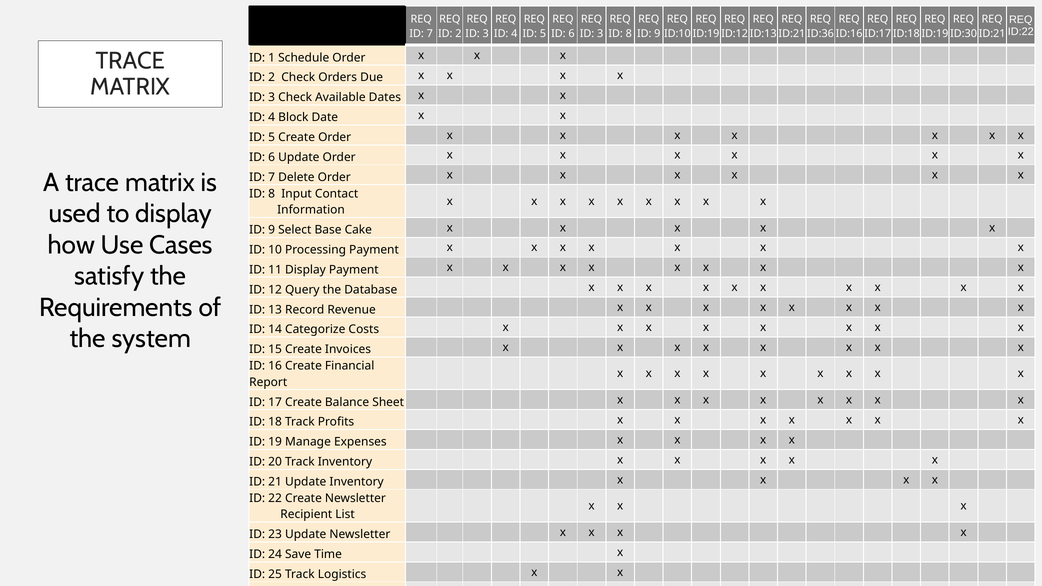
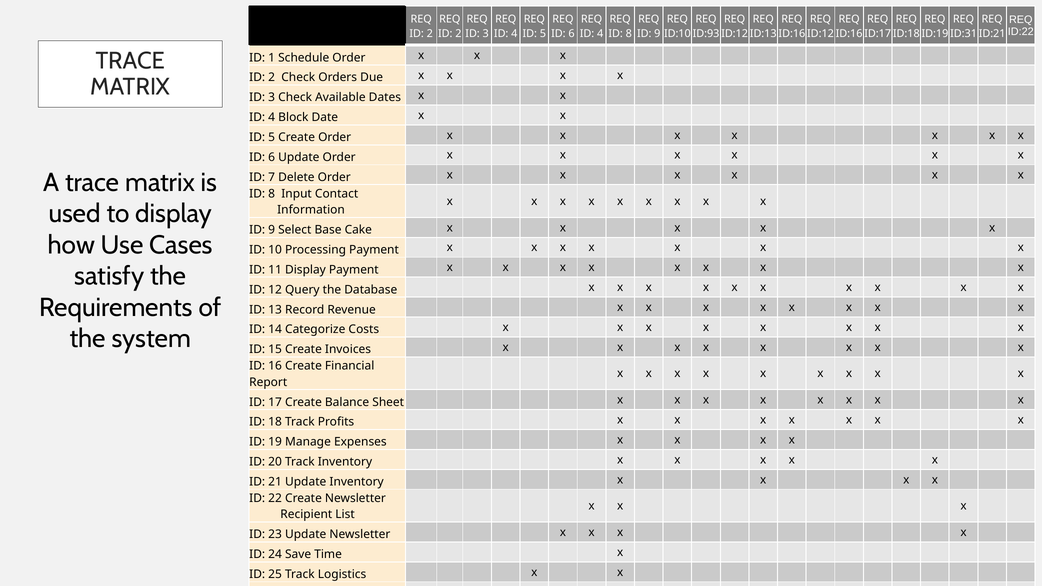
7: 7 -> 2 (430, 34)
3: 3 -> 4 (600, 34)
ID:19: ID:19 -> ID:93 (706, 34)
ID:21: ID:21 -> ID:16 (792, 34)
ID:36: ID:36 -> ID:12 (821, 34)
ID:30: ID:30 -> ID:31 (964, 34)
